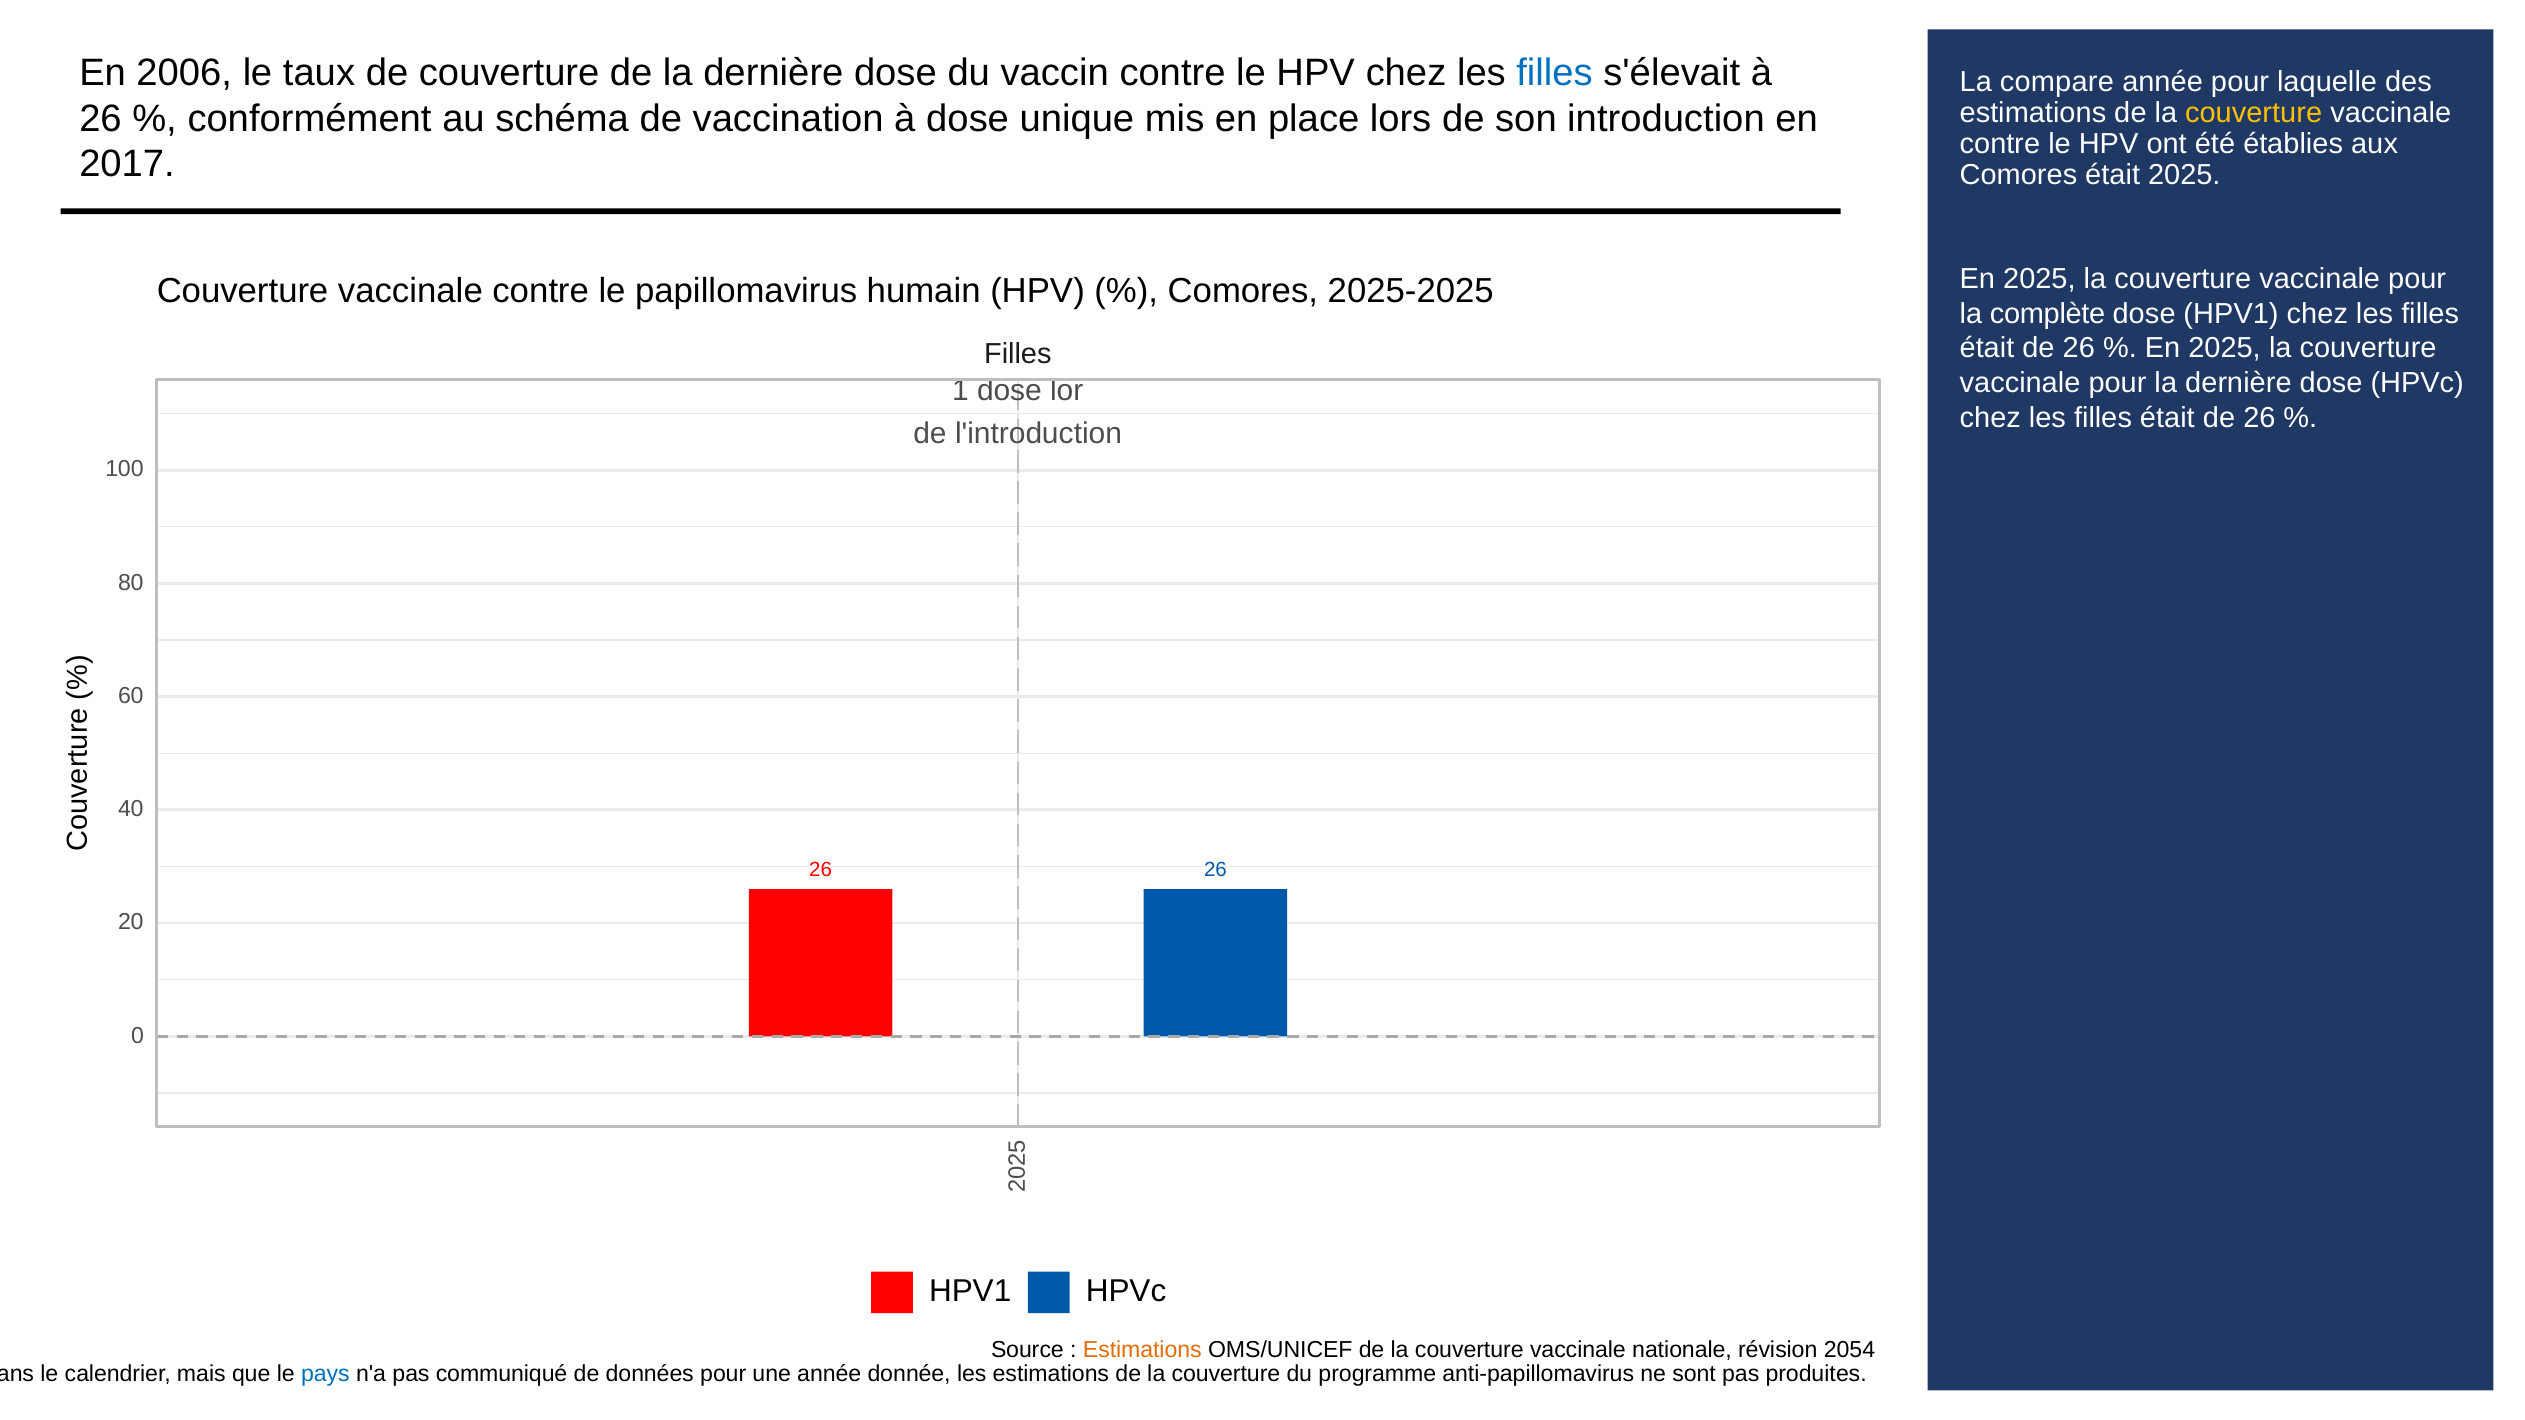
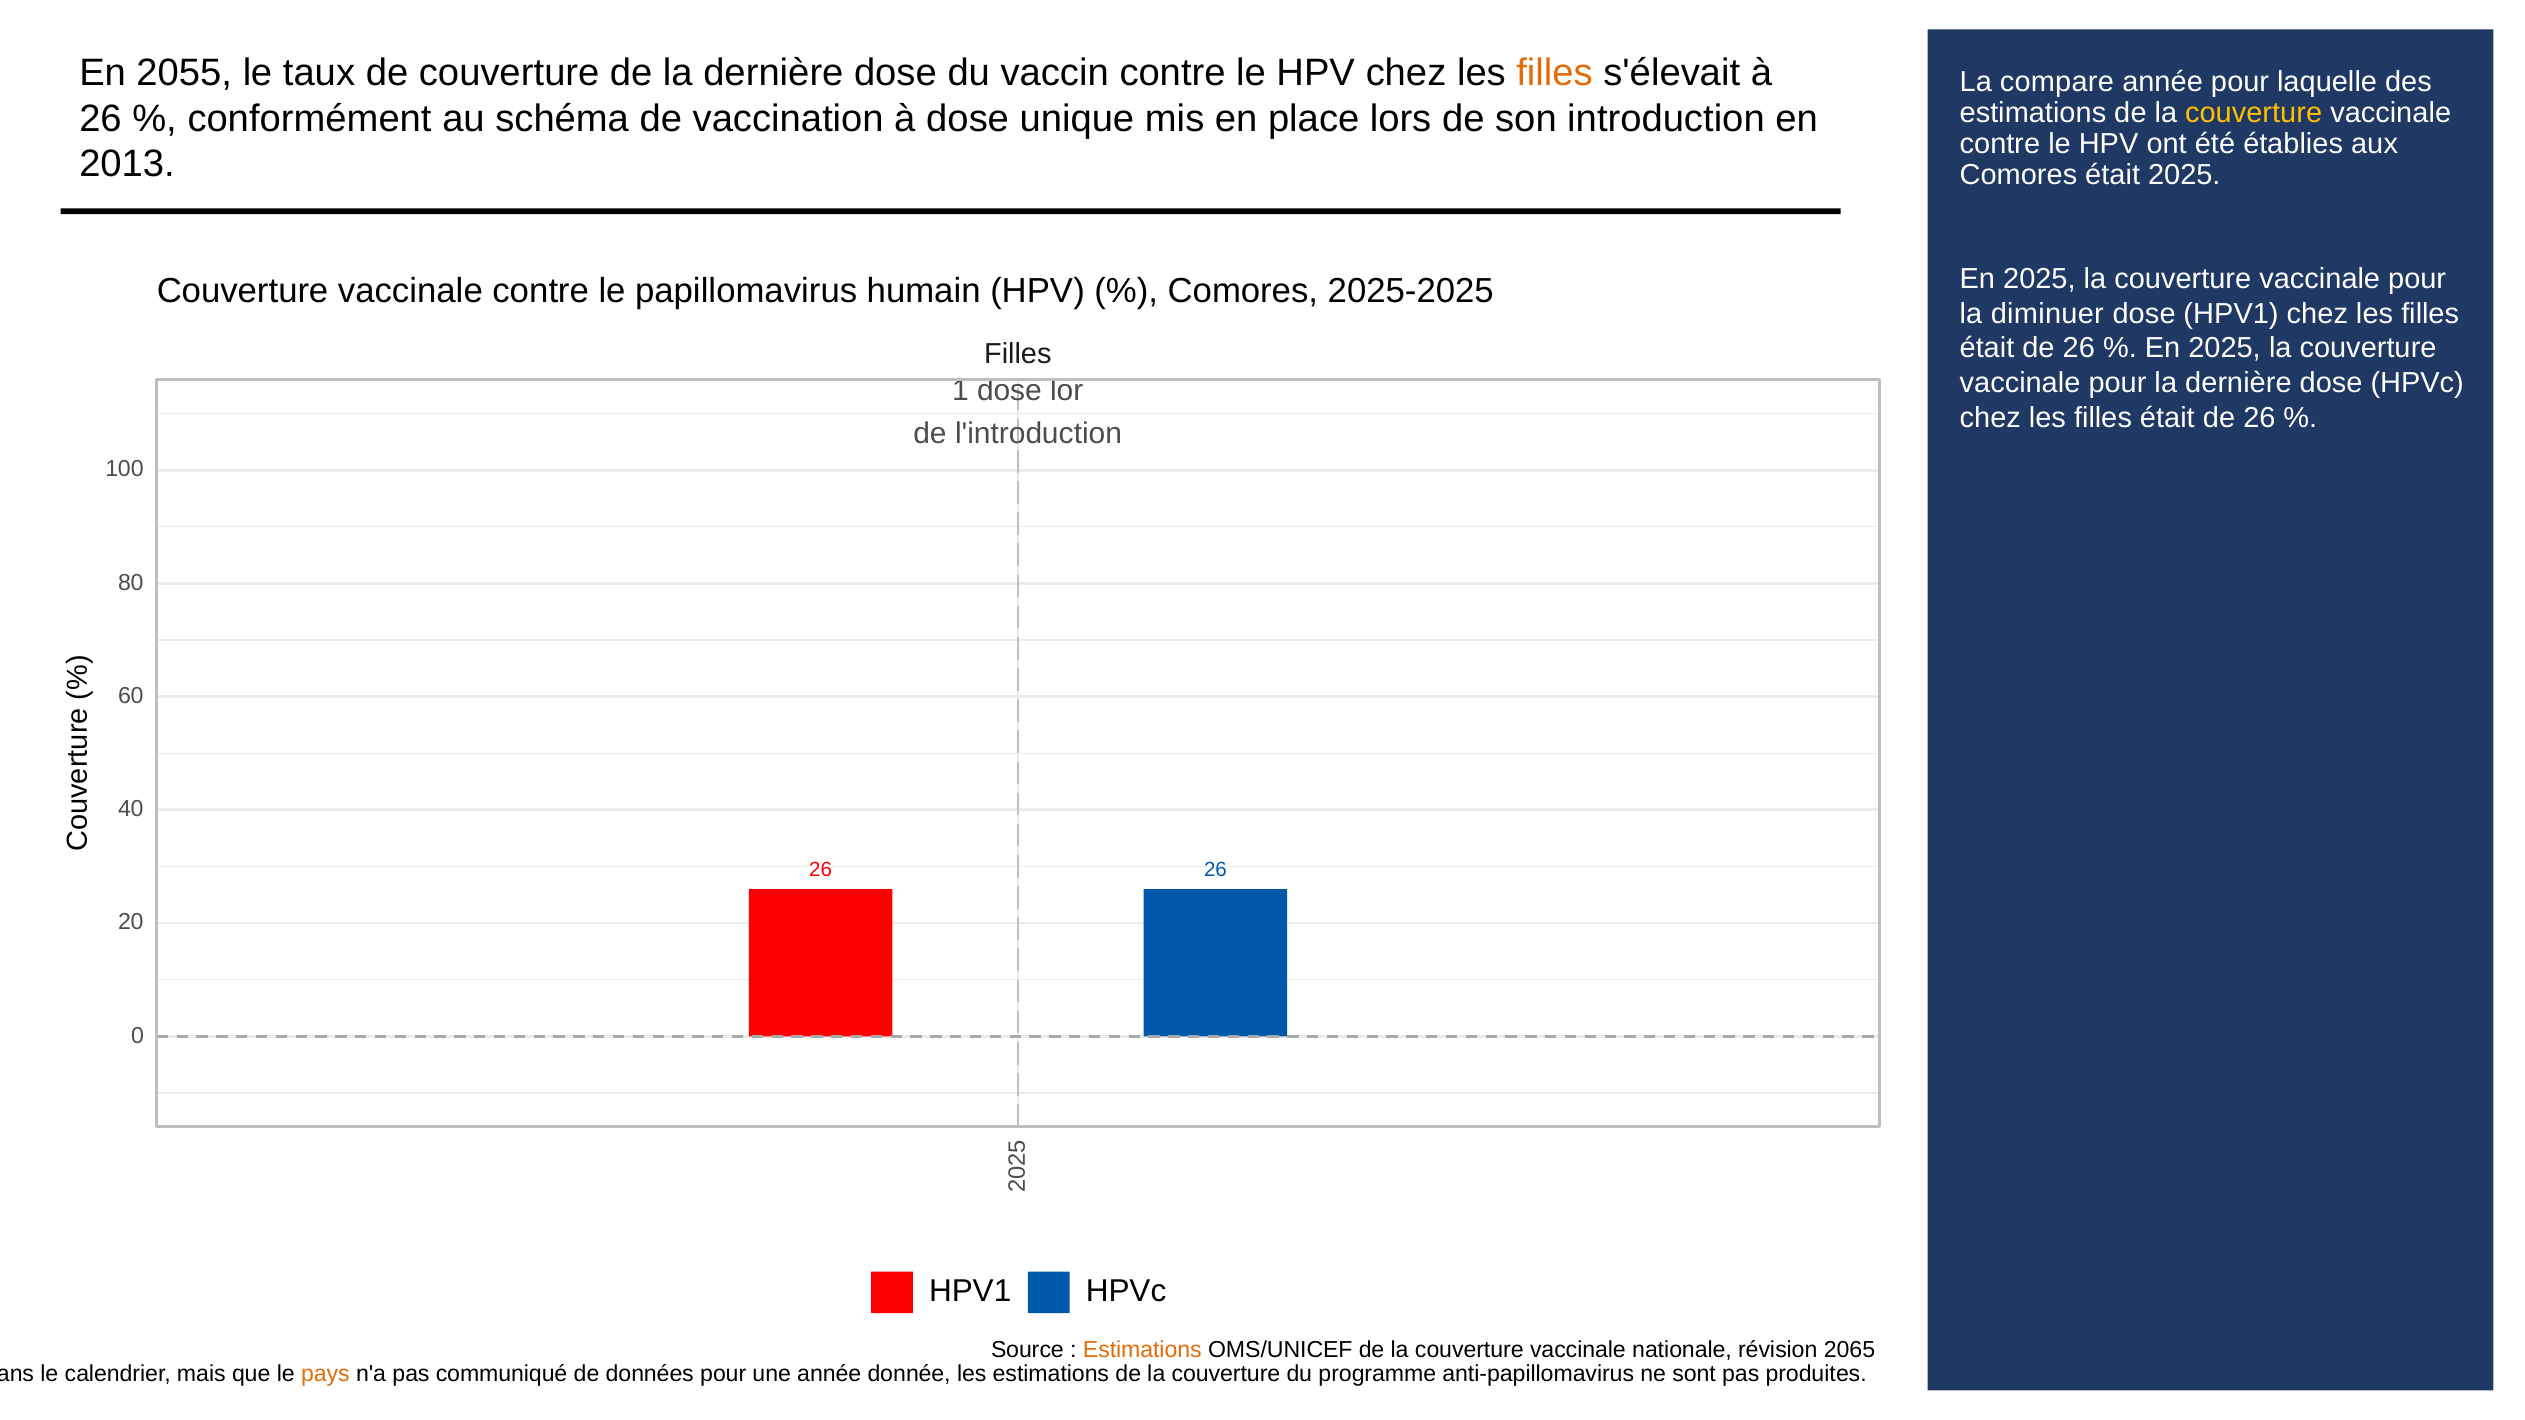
2006: 2006 -> 2055 (184, 73)
filles colour: blue -> orange (1555, 73)
2017: 2017 -> 2013 (127, 164)
complète: complète -> diminuer (2047, 314)
2054: 2054 -> 2065 (1849, 1350)
pays colour: blue -> orange (325, 1374)
